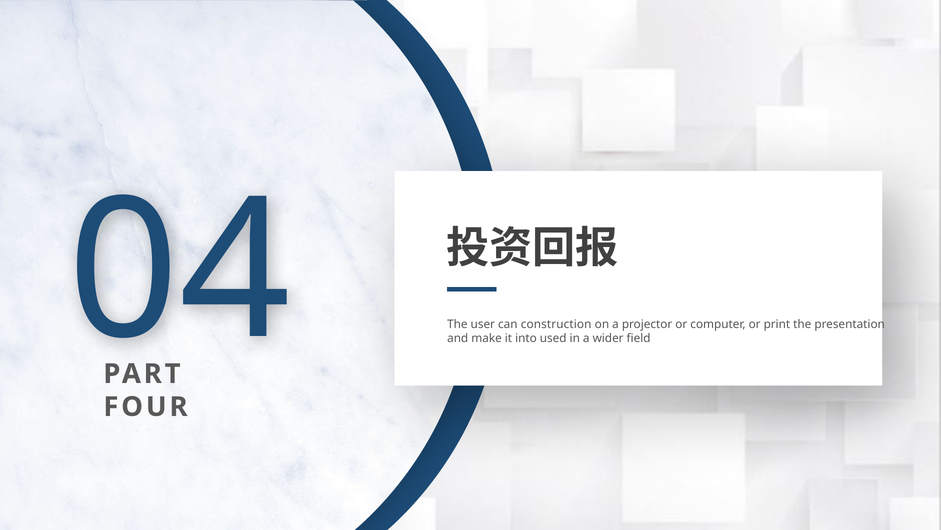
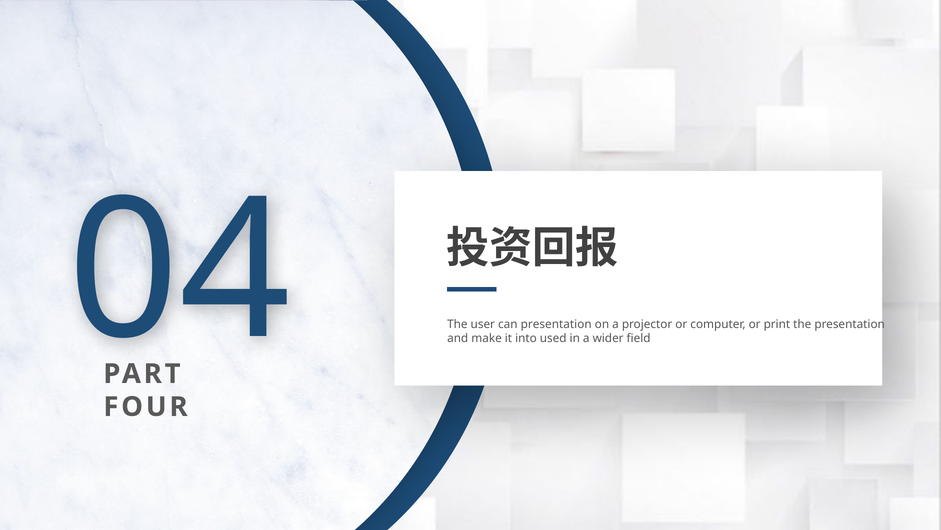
can construction: construction -> presentation (556, 324)
